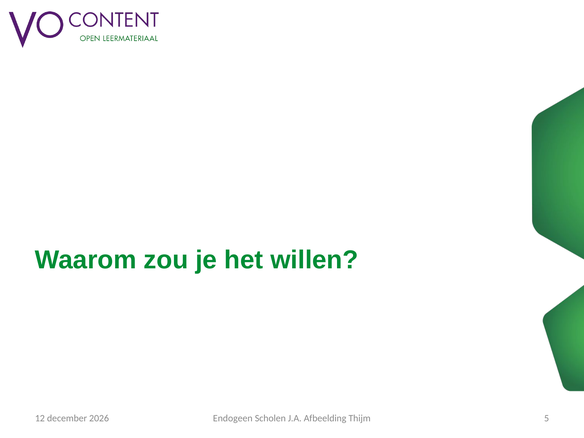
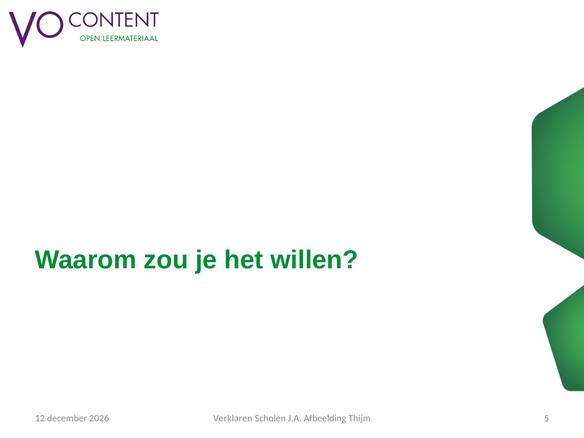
Endogeen: Endogeen -> Verklaren (233, 418)
